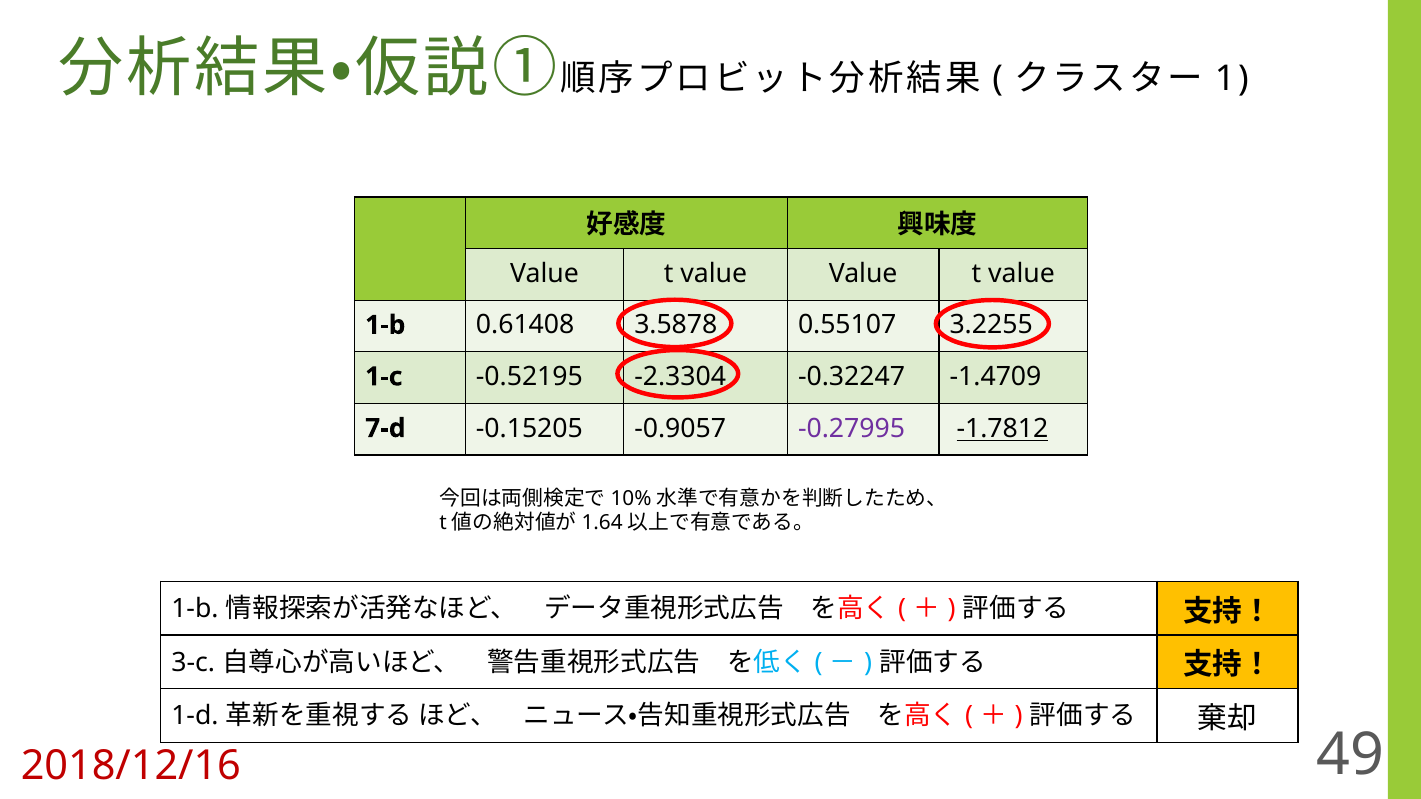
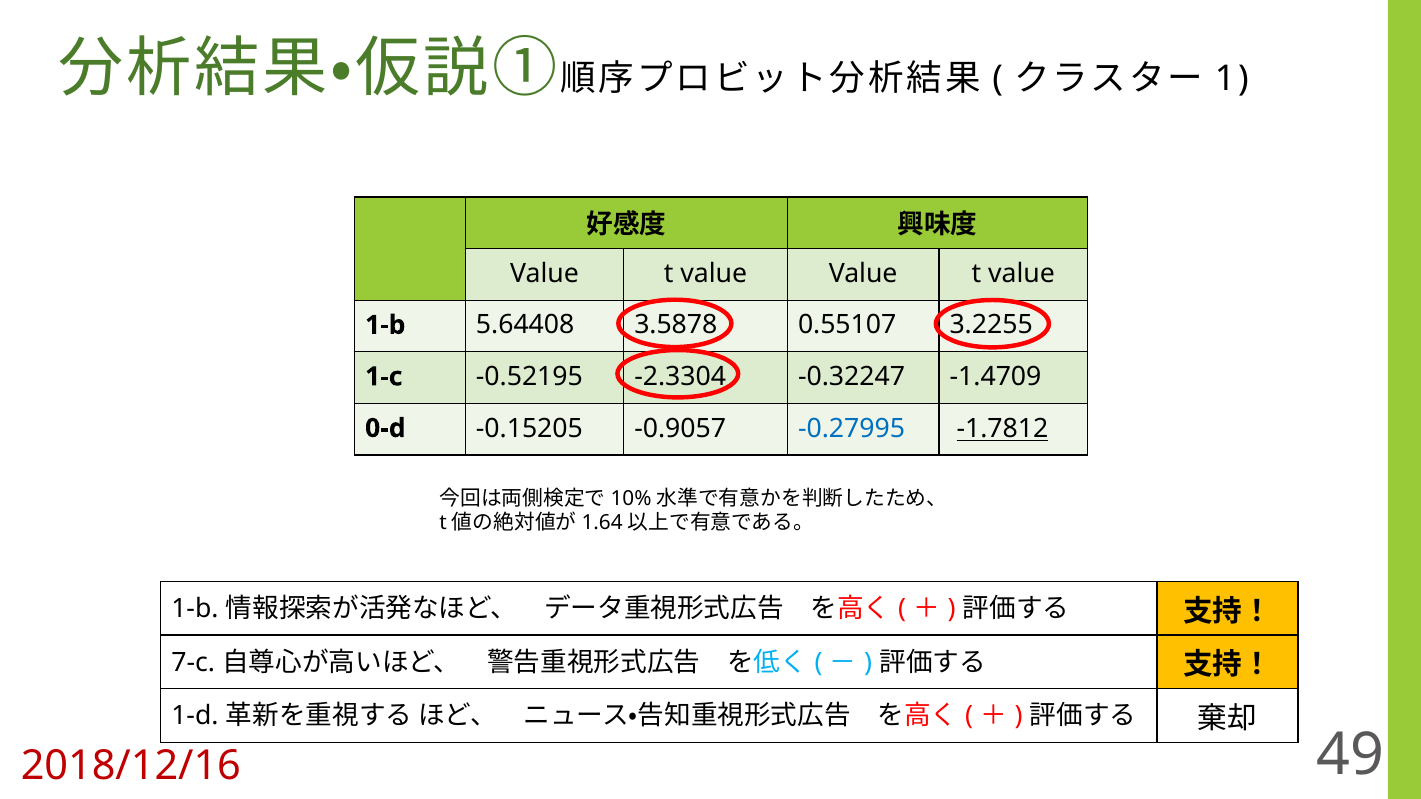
0.61408: 0.61408 -> 5.64408 (525, 325)
7-d: 7-d -> 0-d (385, 428)
-0.27995 colour: purple -> blue (852, 428)
3-c: 3-c -> 7-c (193, 663)
